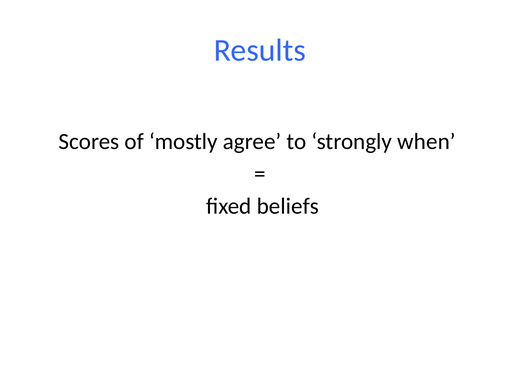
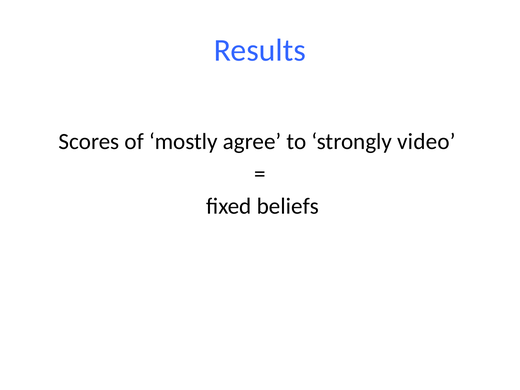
when: when -> video (426, 141)
